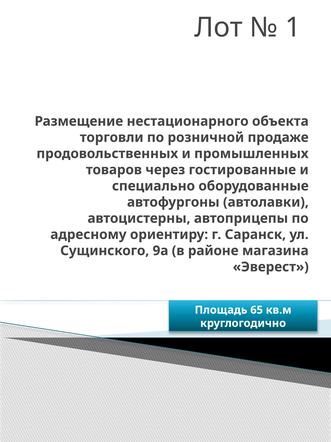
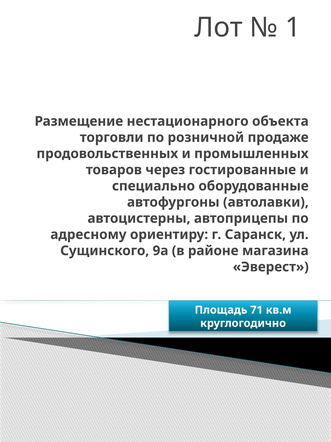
65: 65 -> 71 (257, 310)
